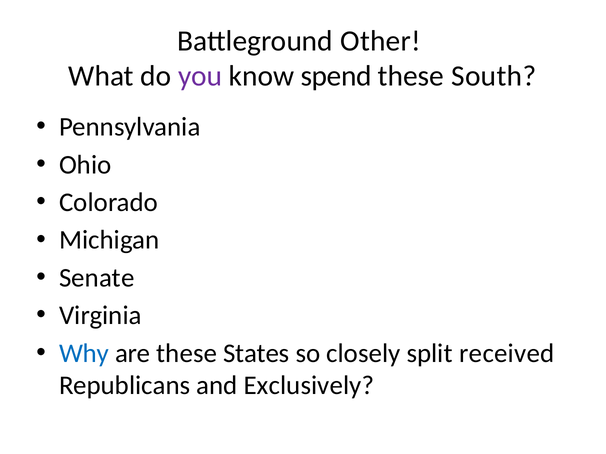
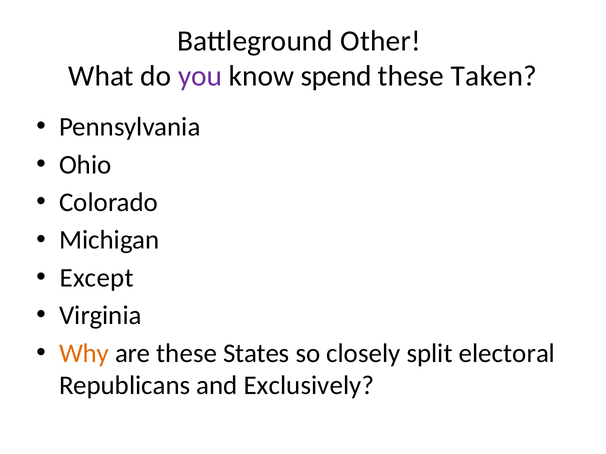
South: South -> Taken (494, 76)
Senate: Senate -> Except (97, 278)
Why colour: blue -> orange (84, 354)
received: received -> electoral (507, 354)
